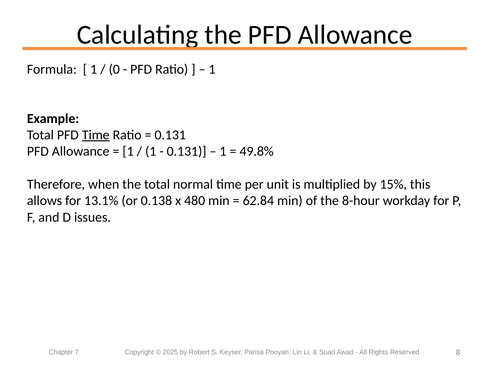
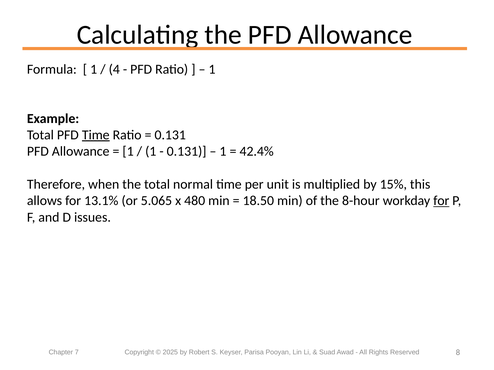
0: 0 -> 4 (114, 69)
49.8%: 49.8% -> 42.4% (257, 152)
0.138: 0.138 -> 5.065 (156, 201)
62.84: 62.84 -> 18.50 (258, 201)
for underline: none -> present (441, 201)
